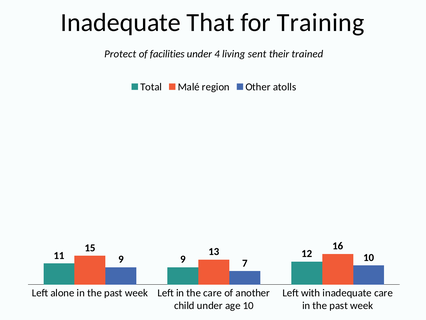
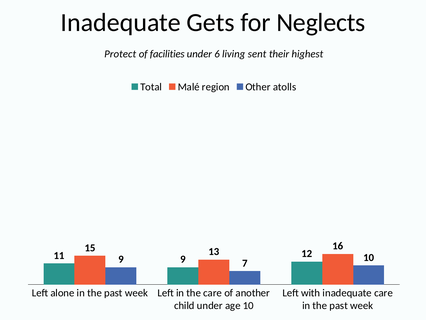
That: That -> Gets (211, 22)
Training: Training -> Neglects (321, 22)
4: 4 -> 6 (217, 54)
trained: trained -> highest (307, 54)
